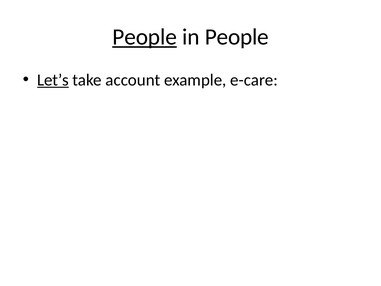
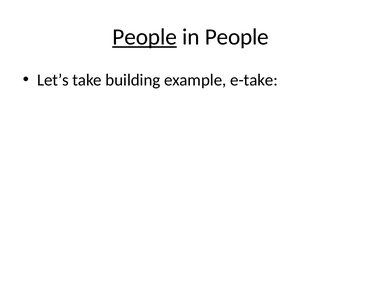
Let’s underline: present -> none (53, 80)
account: account -> building (133, 80)
e-care: e-care -> e-take (254, 80)
